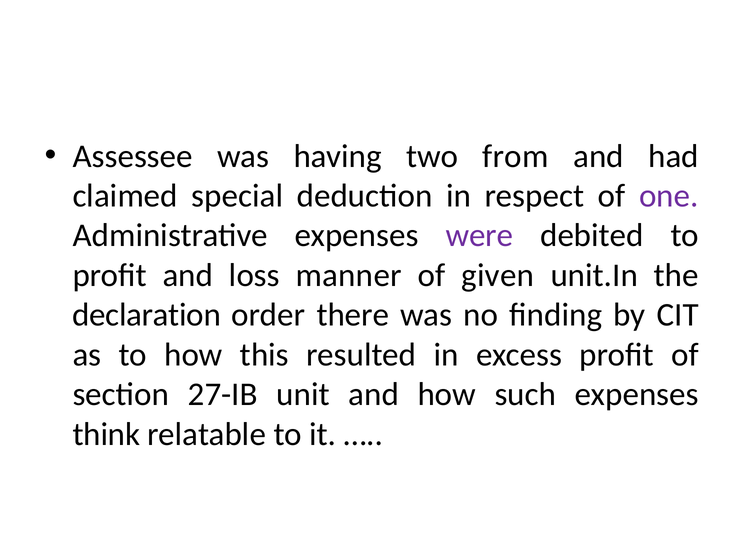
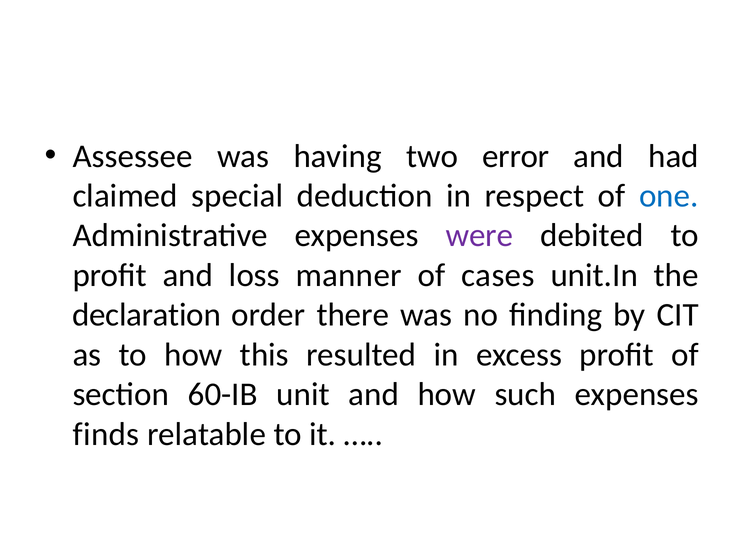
from: from -> error (516, 156)
one colour: purple -> blue (669, 196)
given: given -> cases (498, 275)
27-IB: 27-IB -> 60-IB (223, 394)
think: think -> finds (106, 434)
